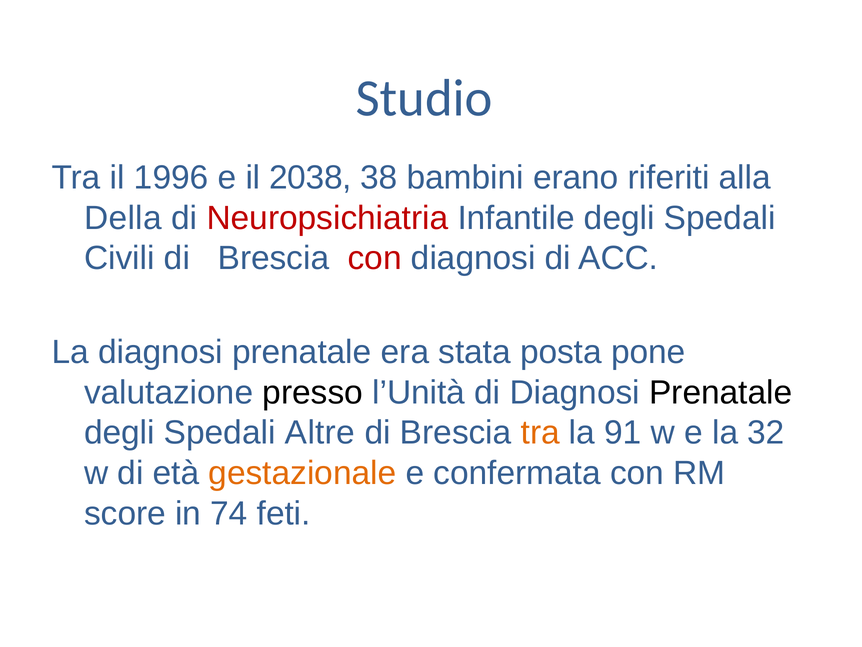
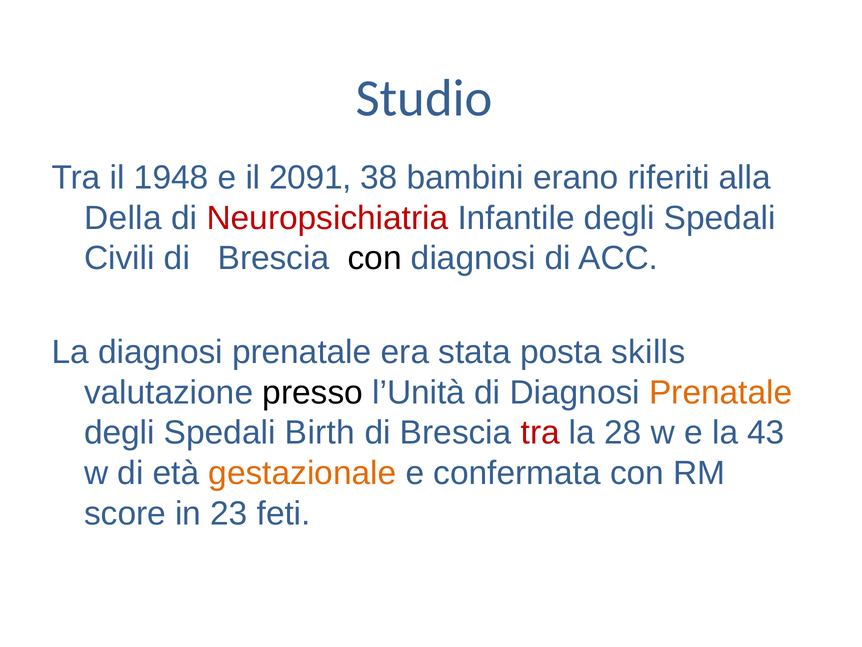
1996: 1996 -> 1948 (171, 178)
2038: 2038 -> 2091 (310, 178)
con colour: red -> black (375, 258)
pone: pone -> skills (648, 352)
Prenatale colour: black -> orange (721, 392)
Altre: Altre -> Birth (320, 433)
tra colour: orange -> red (540, 433)
91: 91 -> 28 (623, 433)
32: 32 -> 43 (766, 433)
74: 74 -> 23 (229, 513)
